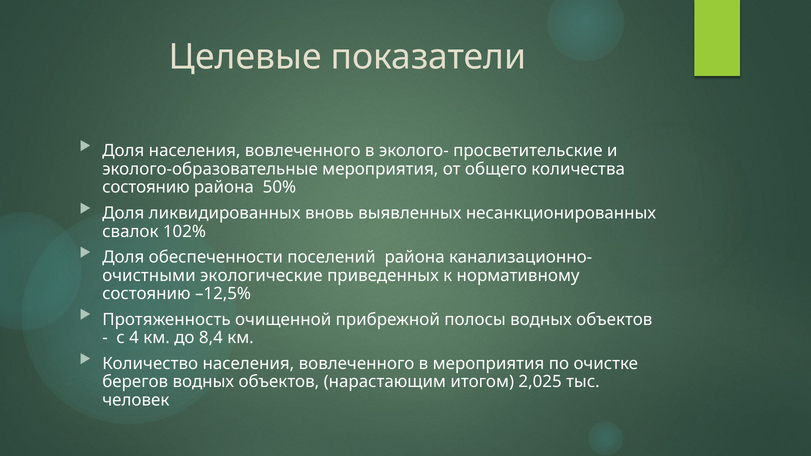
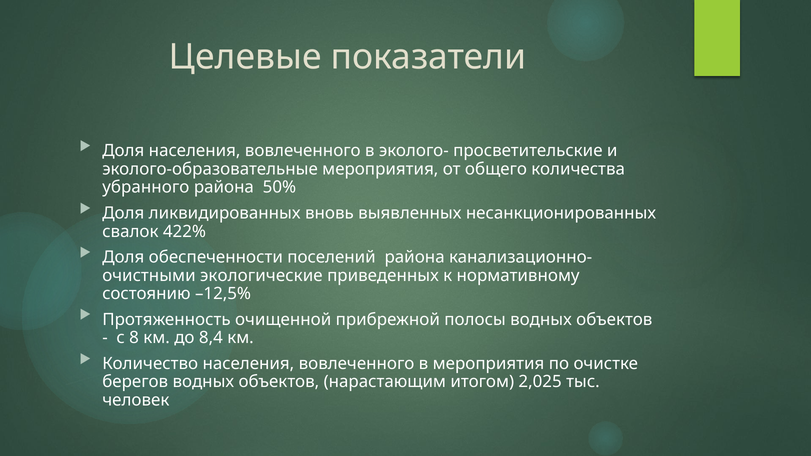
состоянию: состоянию -> убранного (146, 187)
102%: 102% -> 422% (184, 232)
4: 4 -> 8 (134, 338)
